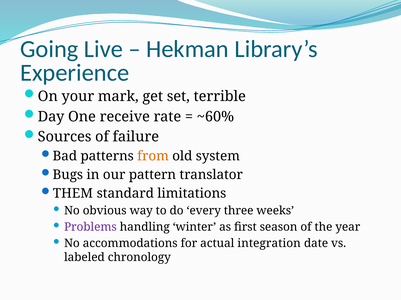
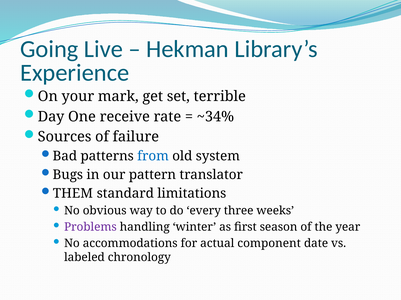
~60%: ~60% -> ~34% (215, 117)
from colour: orange -> blue (153, 156)
integration: integration -> component (269, 244)
